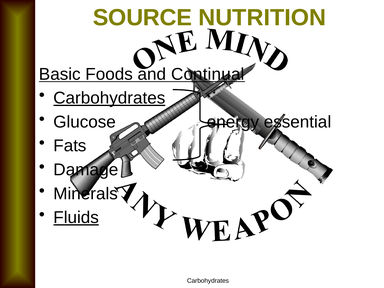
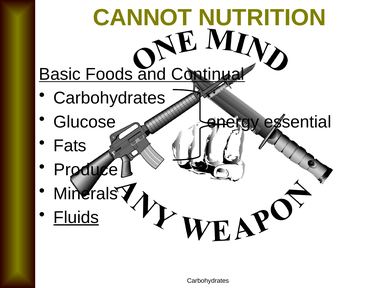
SOURCE: SOURCE -> CANNOT (142, 18)
Carbohydrates underline: present -> none (109, 98)
Damage: Damage -> Produce (86, 170)
